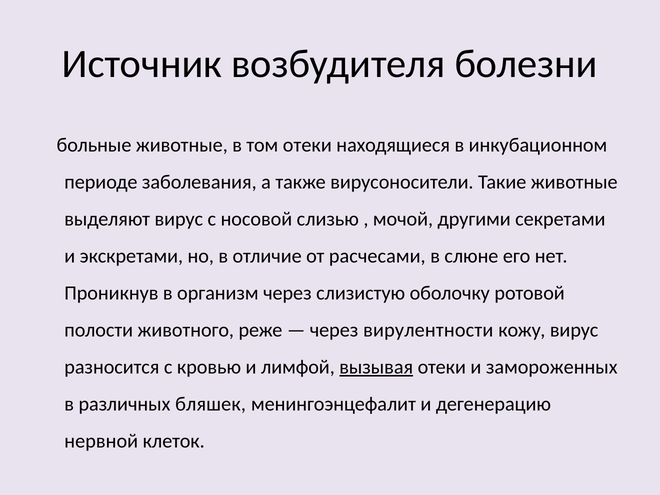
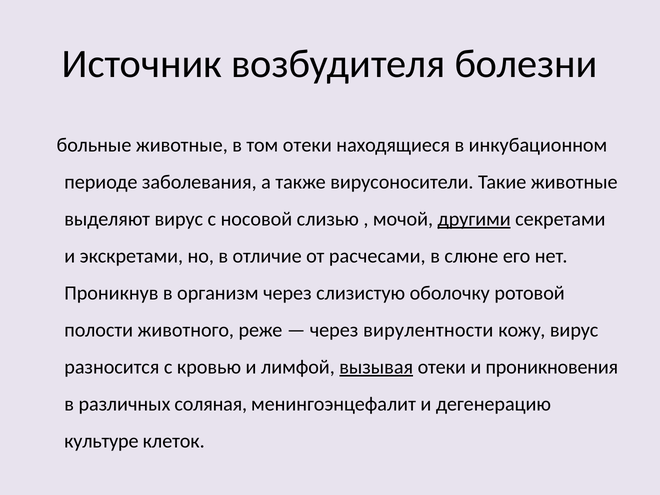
другими underline: none -> present (474, 219)
замороженных: замороженных -> проникновения (552, 367)
бляшек: бляшек -> соляная (211, 404)
нервной: нервной -> культуре (101, 441)
